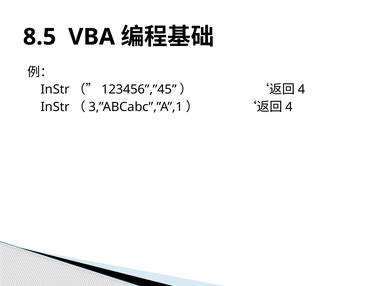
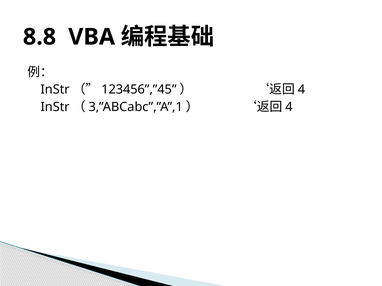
8.5: 8.5 -> 8.8 (39, 37)
